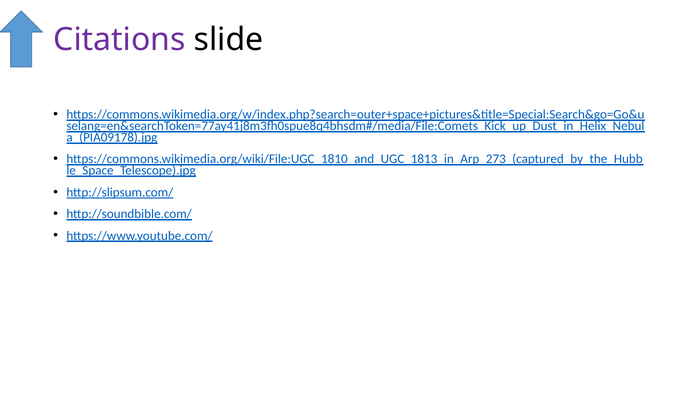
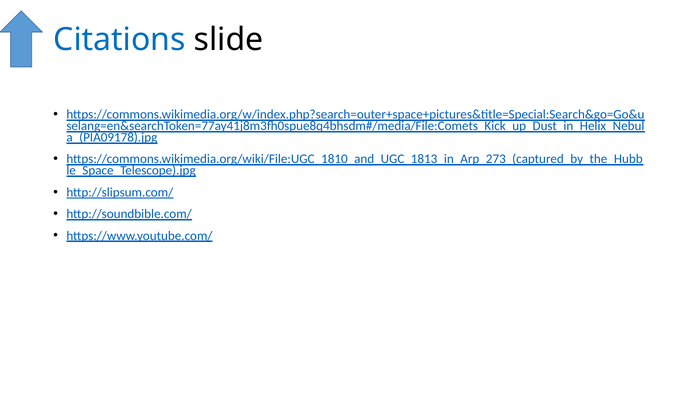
Citations colour: purple -> blue (119, 40)
